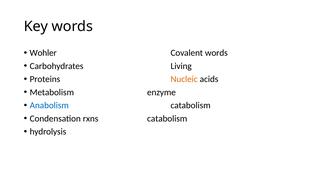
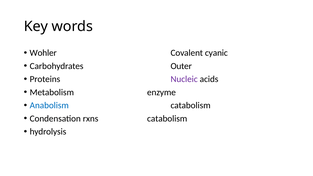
Covalent words: words -> cyanic (216, 53)
Living: Living -> Outer (181, 66)
Nucleic colour: orange -> purple (184, 79)
